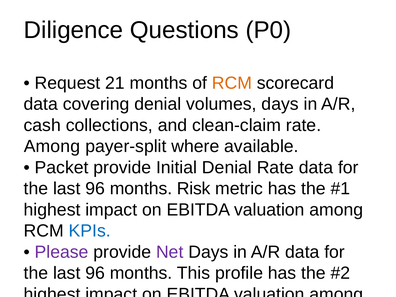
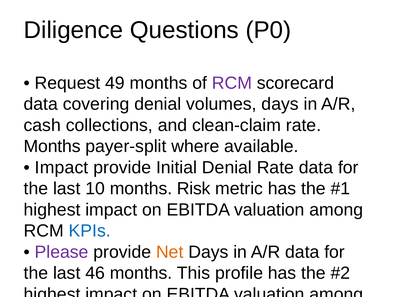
21: 21 -> 49 (115, 83)
RCM colour: orange -> purple (232, 83)
Among: Among -> Months (52, 146)
Packet: Packet -> Impact (62, 168)
96: 96 -> 10 (95, 189)
Net colour: purple -> orange (170, 252)
96: 96 -> 46 (95, 273)
